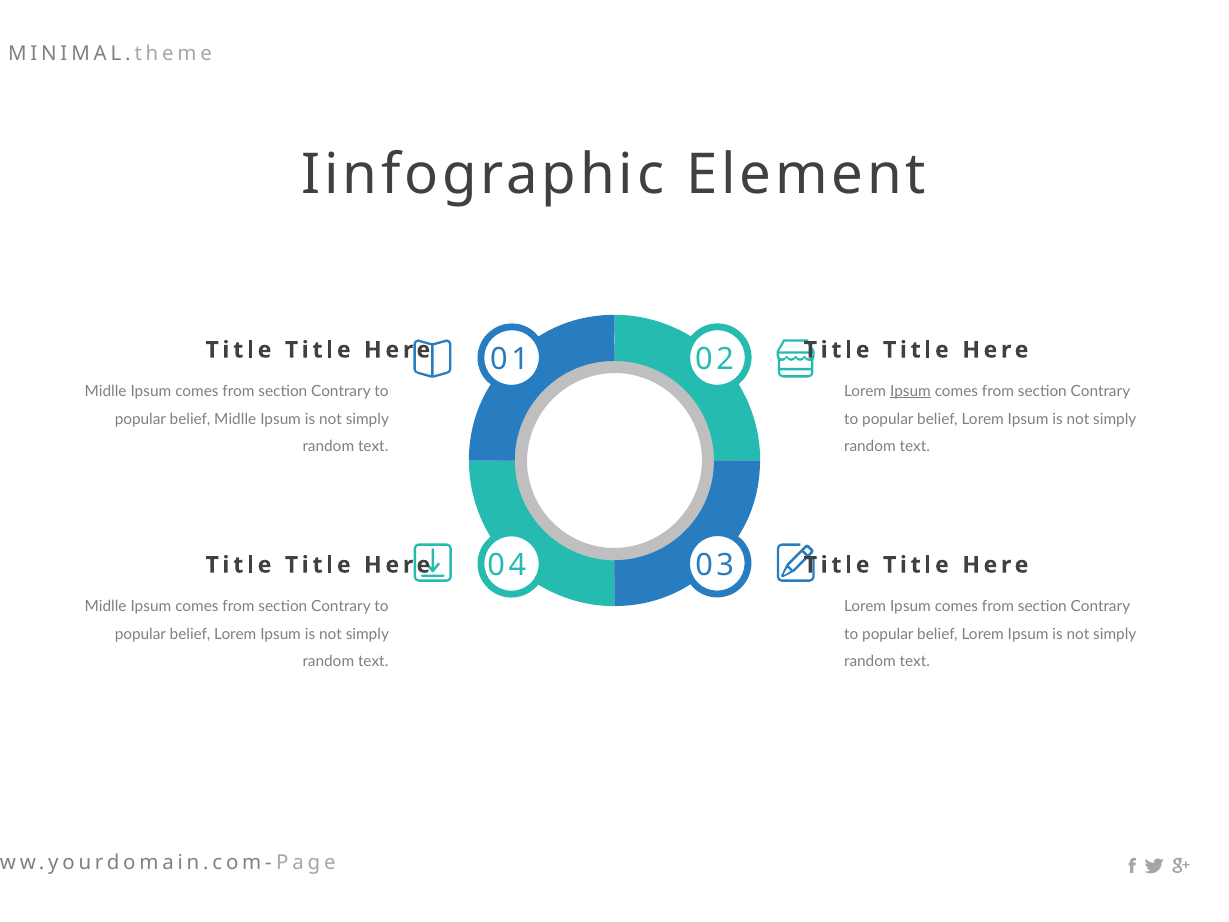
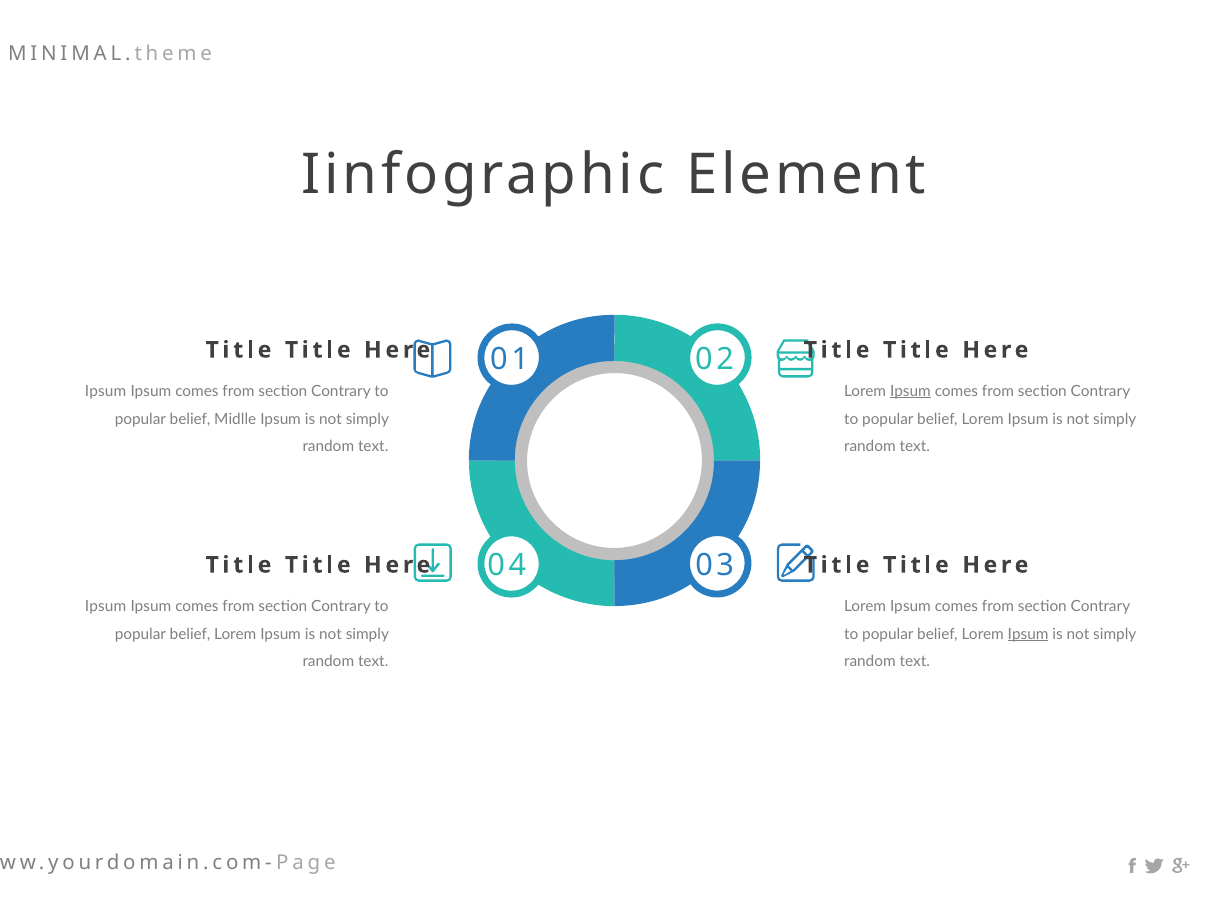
Midlle: Midlle -> Ipsum (106, 391)
Midlle: Midlle -> Ipsum (106, 606)
Ipsum underline: none -> present (1028, 634)
